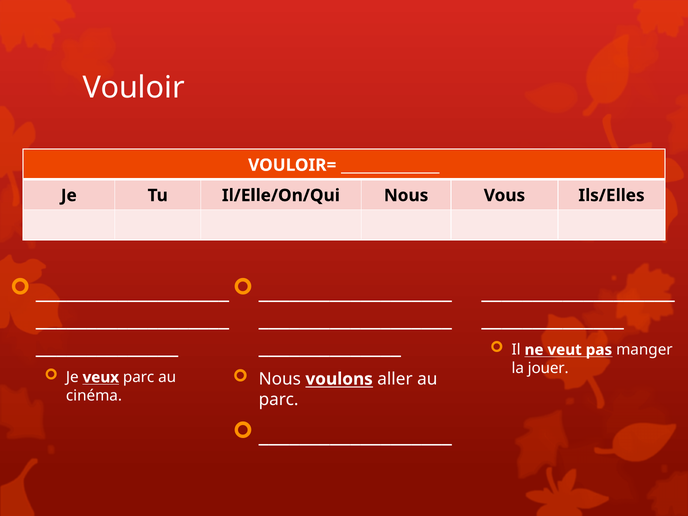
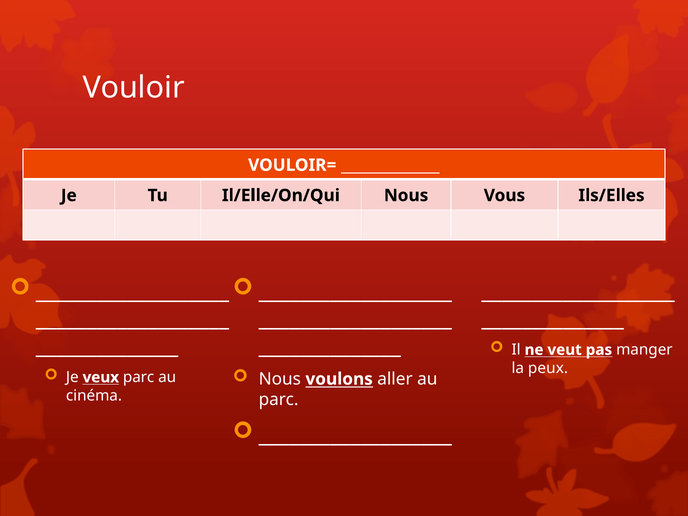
jouer: jouer -> peux (548, 368)
